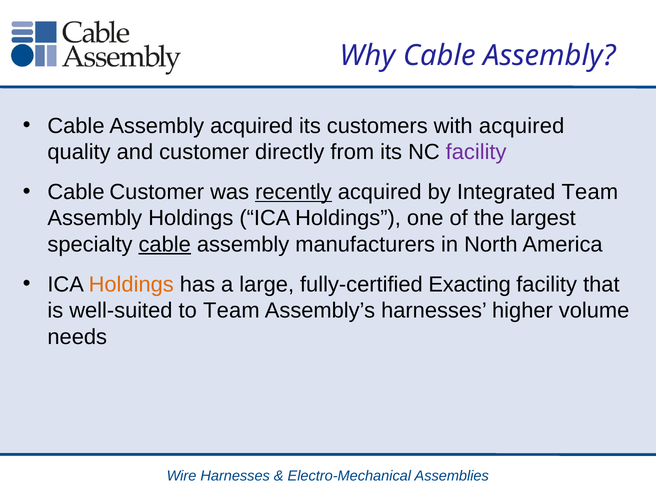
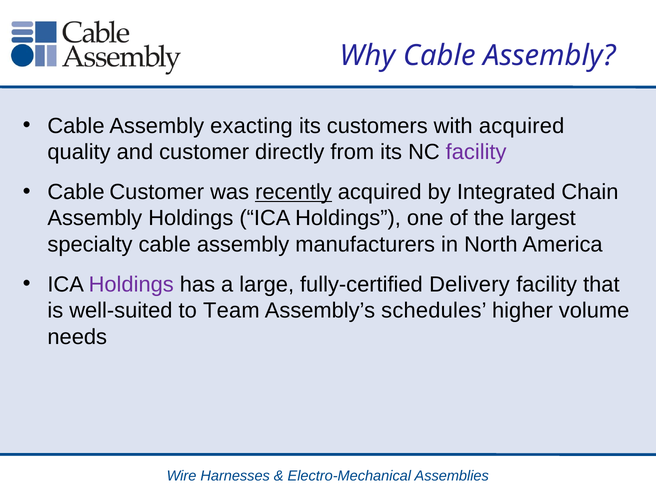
Assembly acquired: acquired -> exacting (251, 126)
Integrated Team: Team -> Chain (590, 192)
cable underline: present -> none (165, 244)
Holdings colour: orange -> purple (131, 284)
Exacting: Exacting -> Delivery (469, 284)
Assembly’s harnesses: harnesses -> schedules (434, 311)
